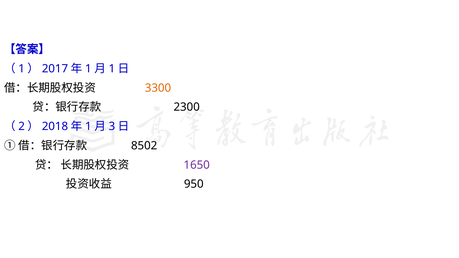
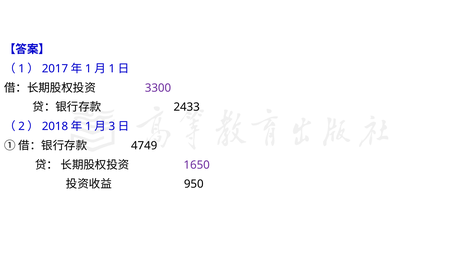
3300 colour: orange -> purple (158, 88)
2300: 2300 -> 2433 (187, 107)
8502: 8502 -> 4749 (144, 146)
